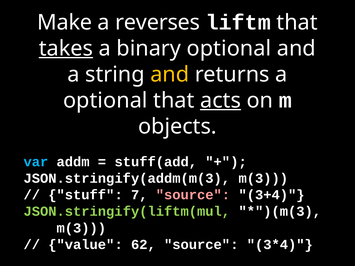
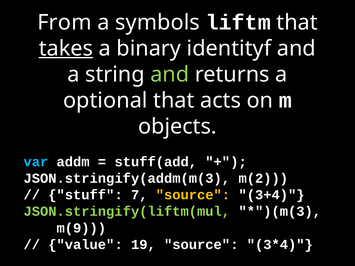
Make: Make -> From (64, 22)
reverses: reverses -> symbols (158, 22)
binary optional: optional -> identityf (229, 48)
and colour: yellow -> light green (170, 74)
acts underline: present -> none (221, 100)
JSON.stringify(addm(m(3 m(3: m(3 -> m(2 (263, 178)
source colour: pink -> yellow (193, 195)
m(3: m(3 -> m(9 (81, 228)
62: 62 -> 19 (143, 245)
